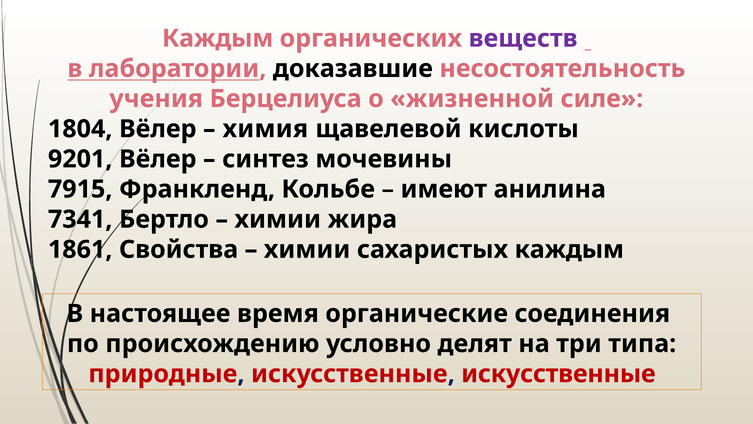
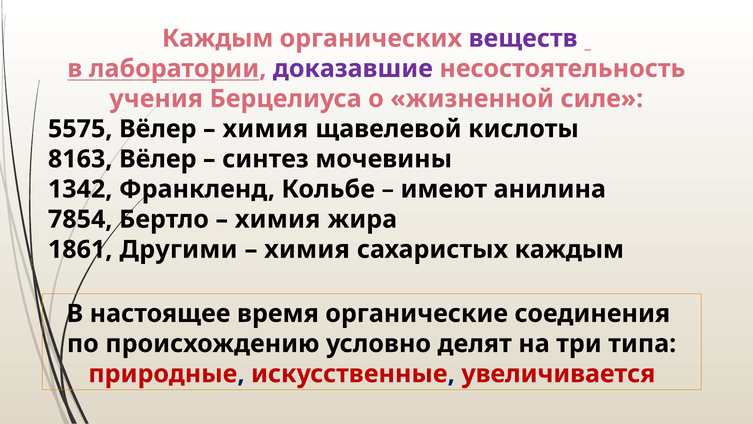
доказавшие colour: black -> purple (353, 69)
1804: 1804 -> 5575 (80, 129)
9201: 9201 -> 8163 (80, 159)
7915: 7915 -> 1342 (80, 189)
7341: 7341 -> 7854 (80, 219)
химии: химии -> химия (278, 219)
Свойства: Свойства -> Другими (178, 249)
химии: химии -> химия (307, 249)
искусственные искусственные: искусственные -> увеличивается (558, 374)
